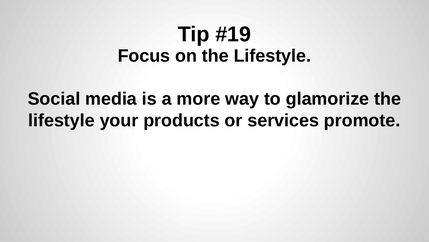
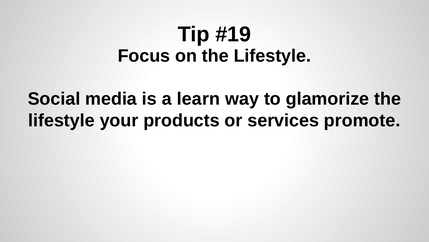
more: more -> learn (198, 99)
